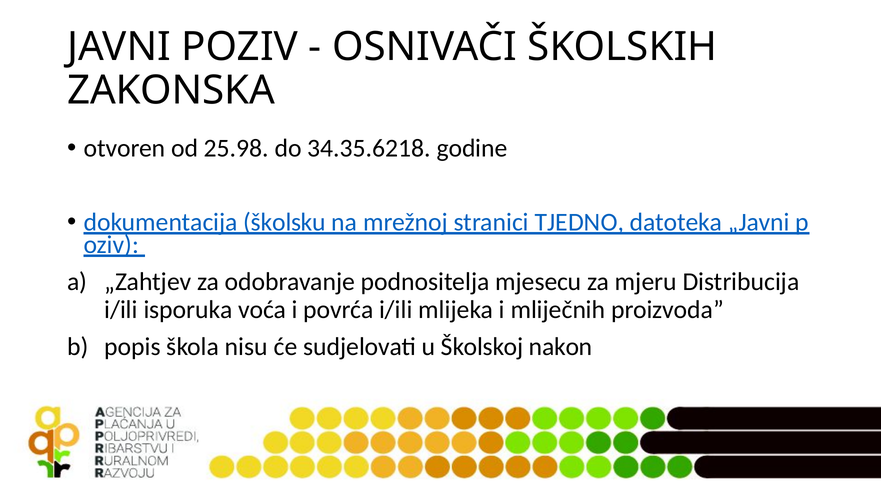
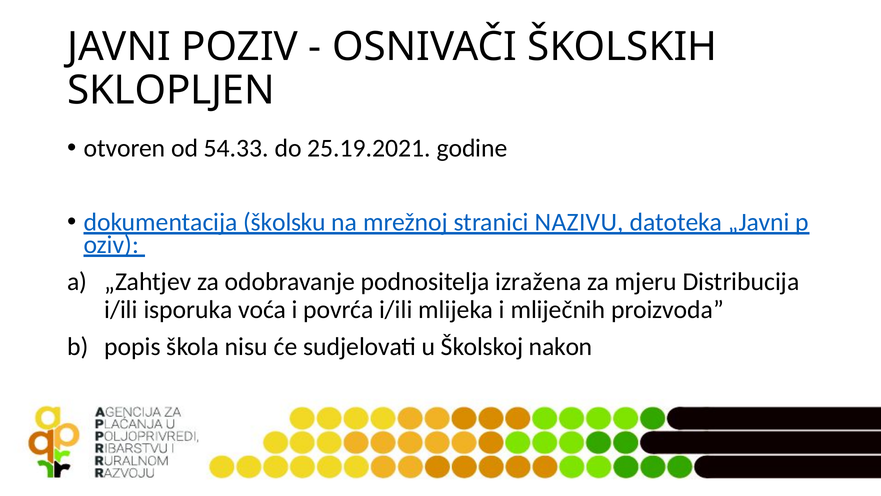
ZAKONSKA: ZAKONSKA -> SKLOPLJEN (171, 90)
25.98: 25.98 -> 54.33 (236, 148)
34.35.6218: 34.35.6218 -> 25.19.2021 (369, 148)
TJEDNO: TJEDNO -> NAZIVU (579, 222)
mjesecu: mjesecu -> izražena (538, 282)
